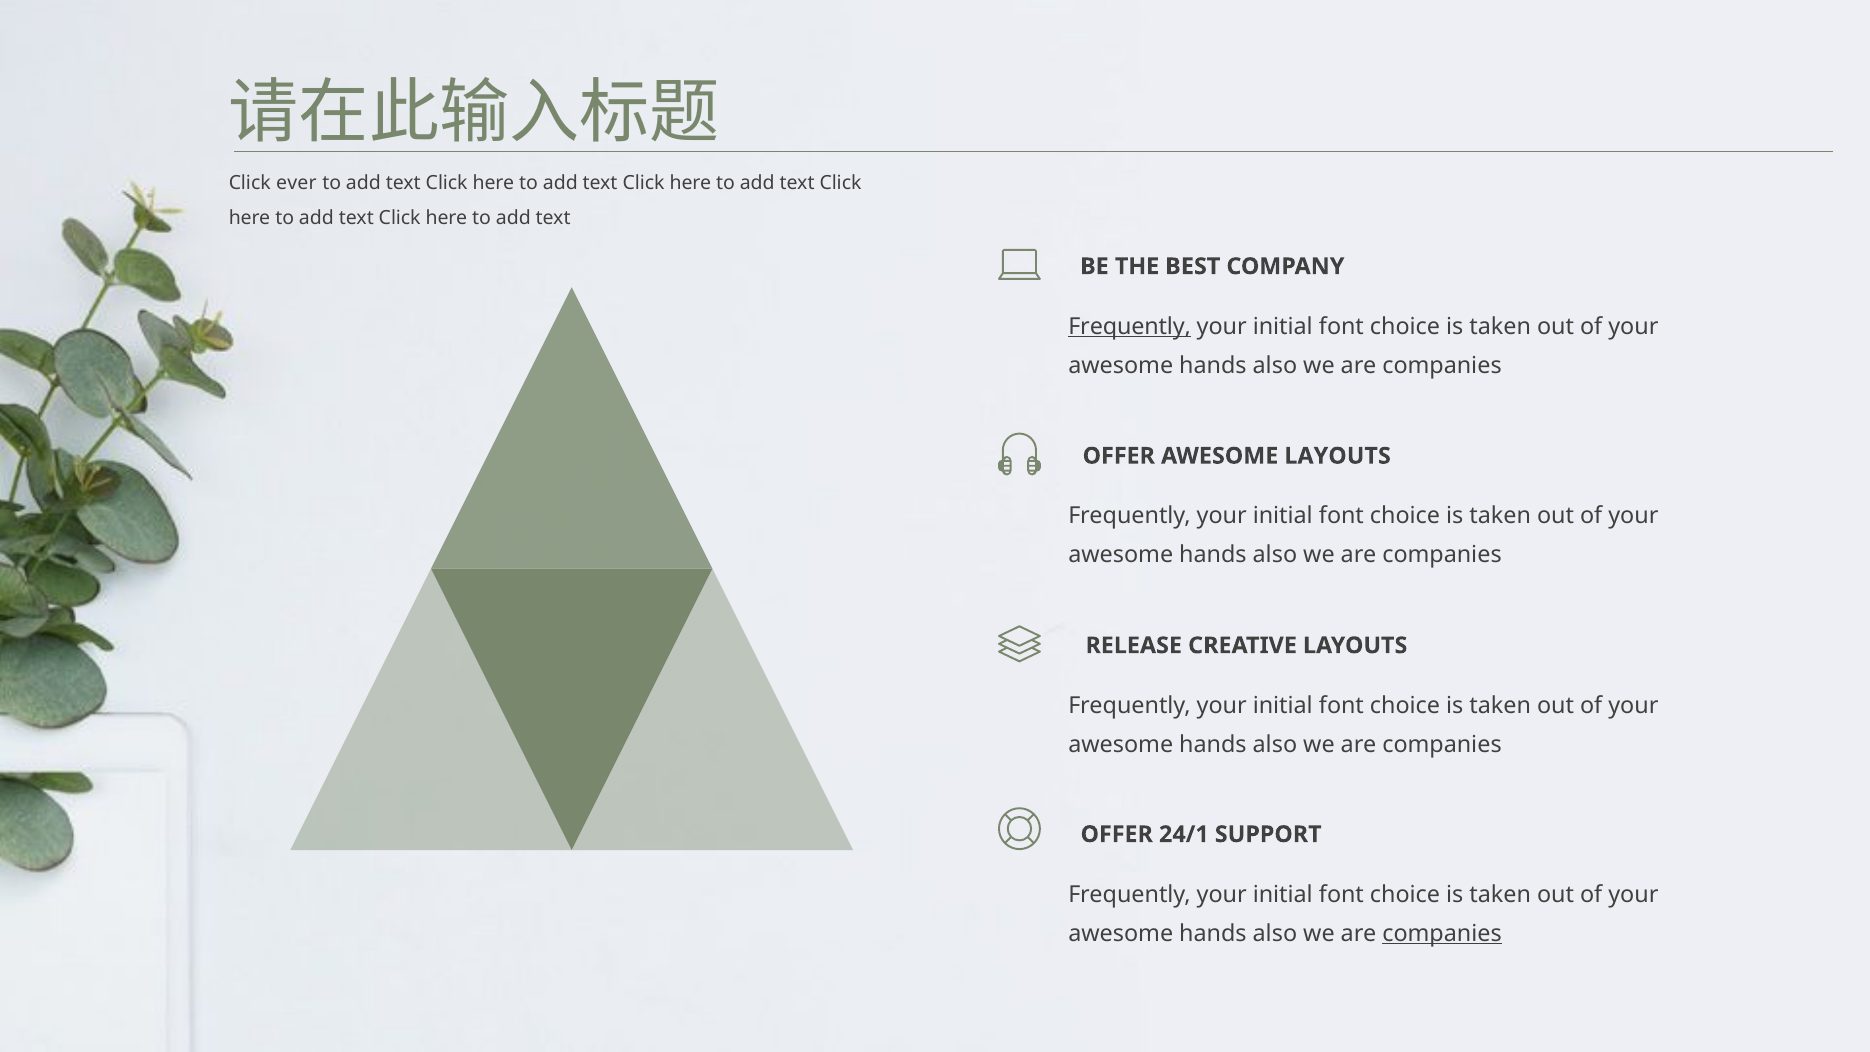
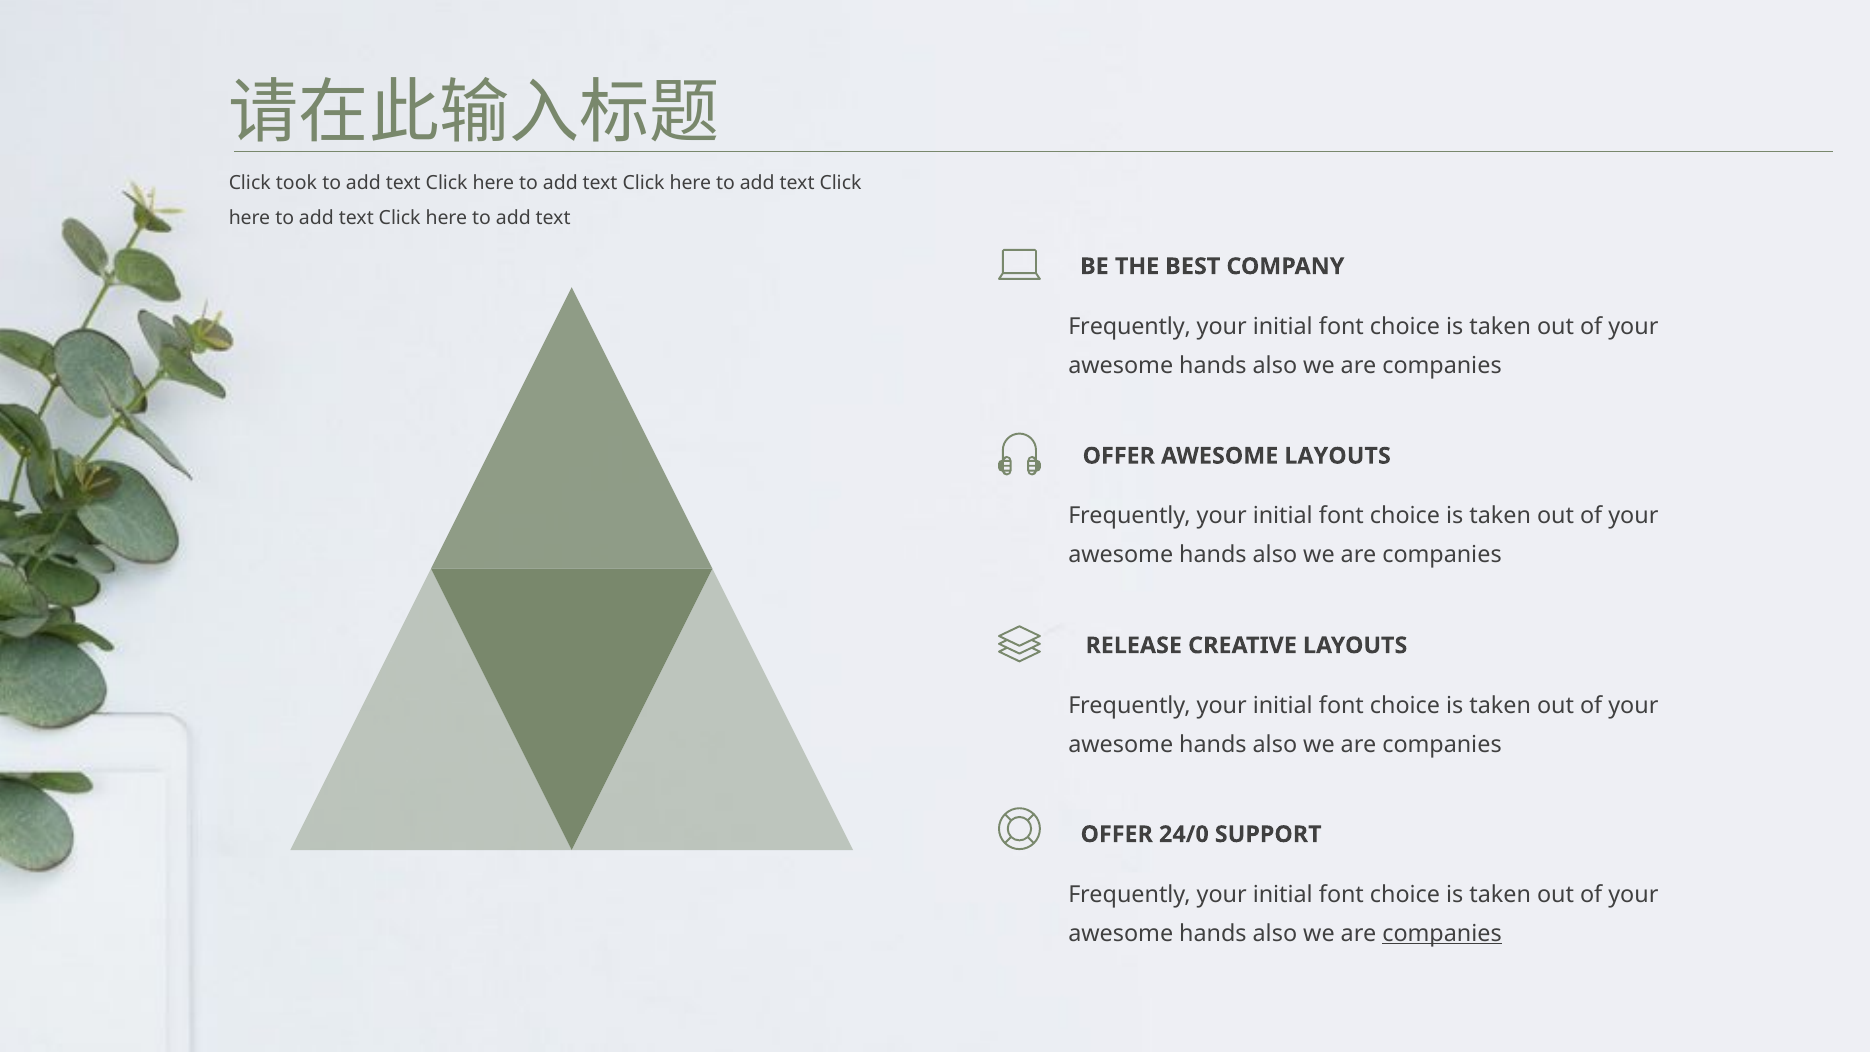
ever: ever -> took (296, 183)
Frequently underline: present -> none (1130, 326)
24/1: 24/1 -> 24/0 (1184, 834)
